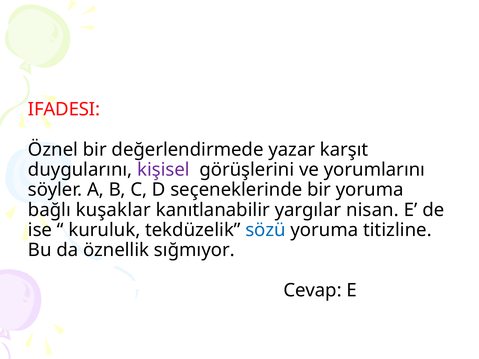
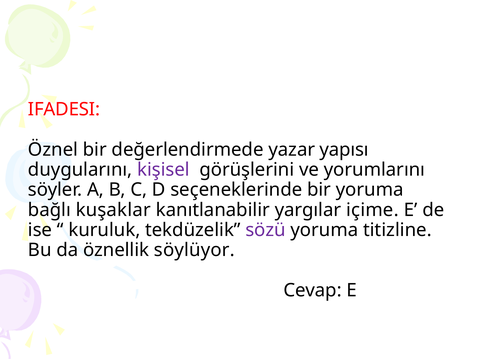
karşıt: karşıt -> yapısı (344, 150)
nisan: nisan -> içime (372, 210)
sözü colour: blue -> purple (266, 230)
sığmıyor: sığmıyor -> söylüyor (194, 250)
